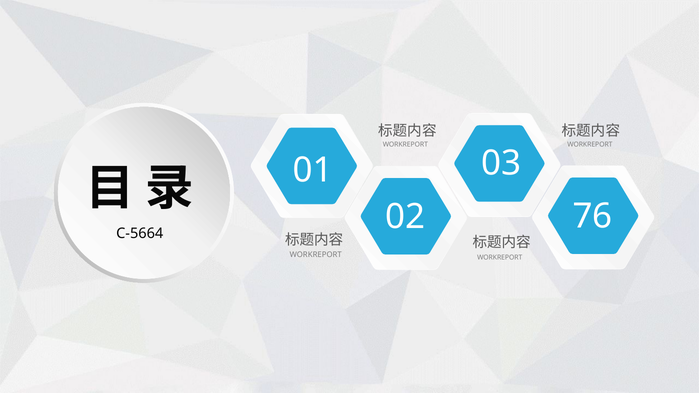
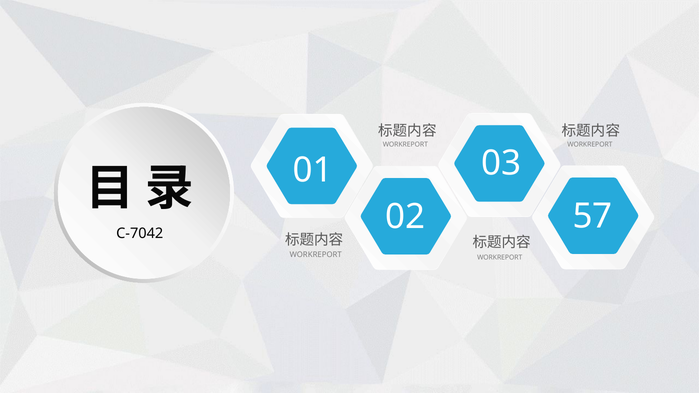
76: 76 -> 57 (592, 216)
C-5664: C-5664 -> C-7042 (140, 234)
